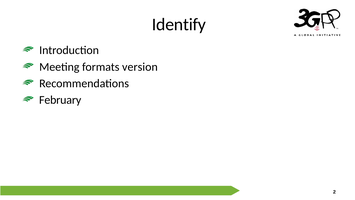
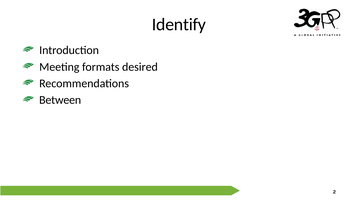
version: version -> desired (140, 67)
February: February -> Between (60, 100)
